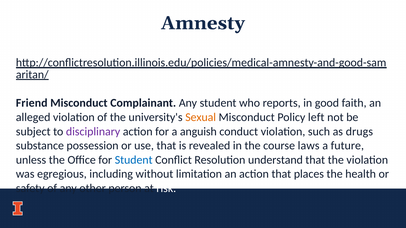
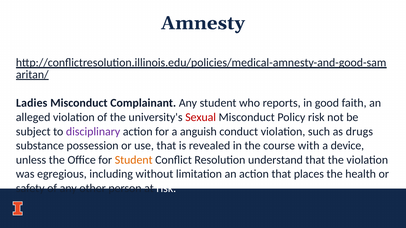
Friend: Friend -> Ladies (32, 103)
Sexual colour: orange -> red (201, 117)
Policy left: left -> risk (316, 117)
laws: laws -> with (309, 146)
future: future -> device (347, 146)
Student colour: blue -> orange (134, 160)
